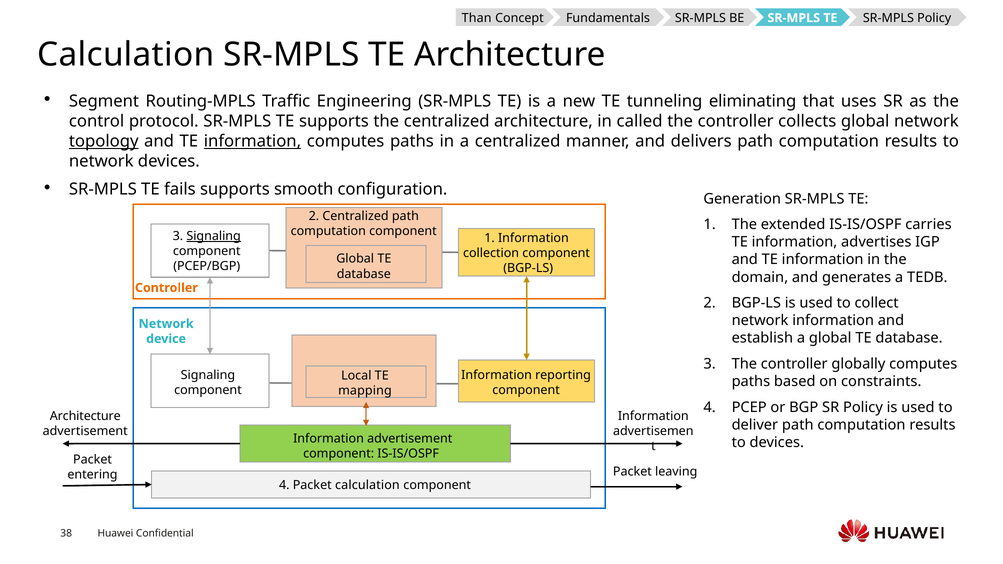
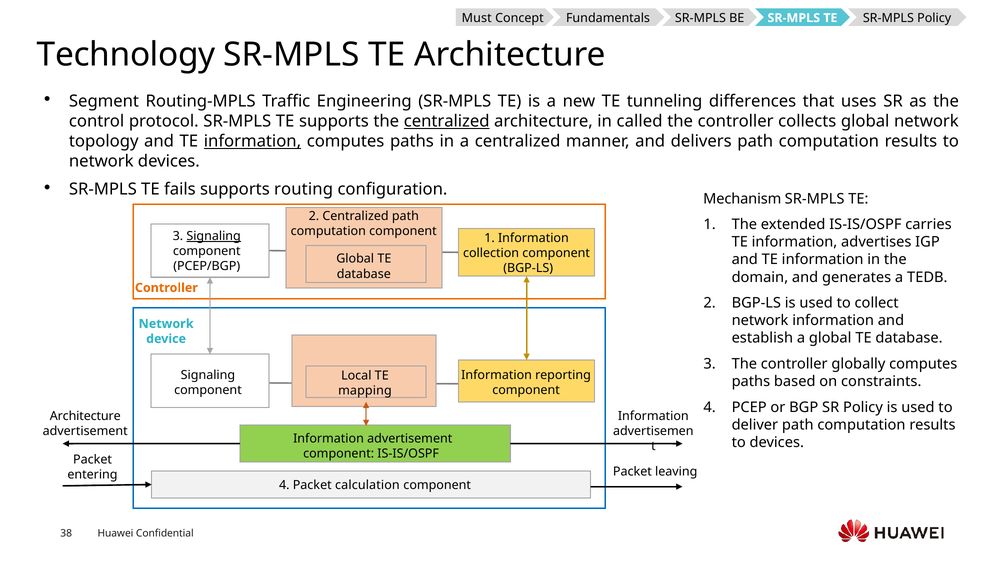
Than: Than -> Must (477, 18)
Calculation: Calculation -> Technology (126, 55)
eliminating: eliminating -> differences (753, 101)
centralized underline: none -> present (447, 121)
topology underline: present -> none (104, 141)
smooth: smooth -> routing (304, 190)
Generation: Generation -> Mechanism (742, 199)
